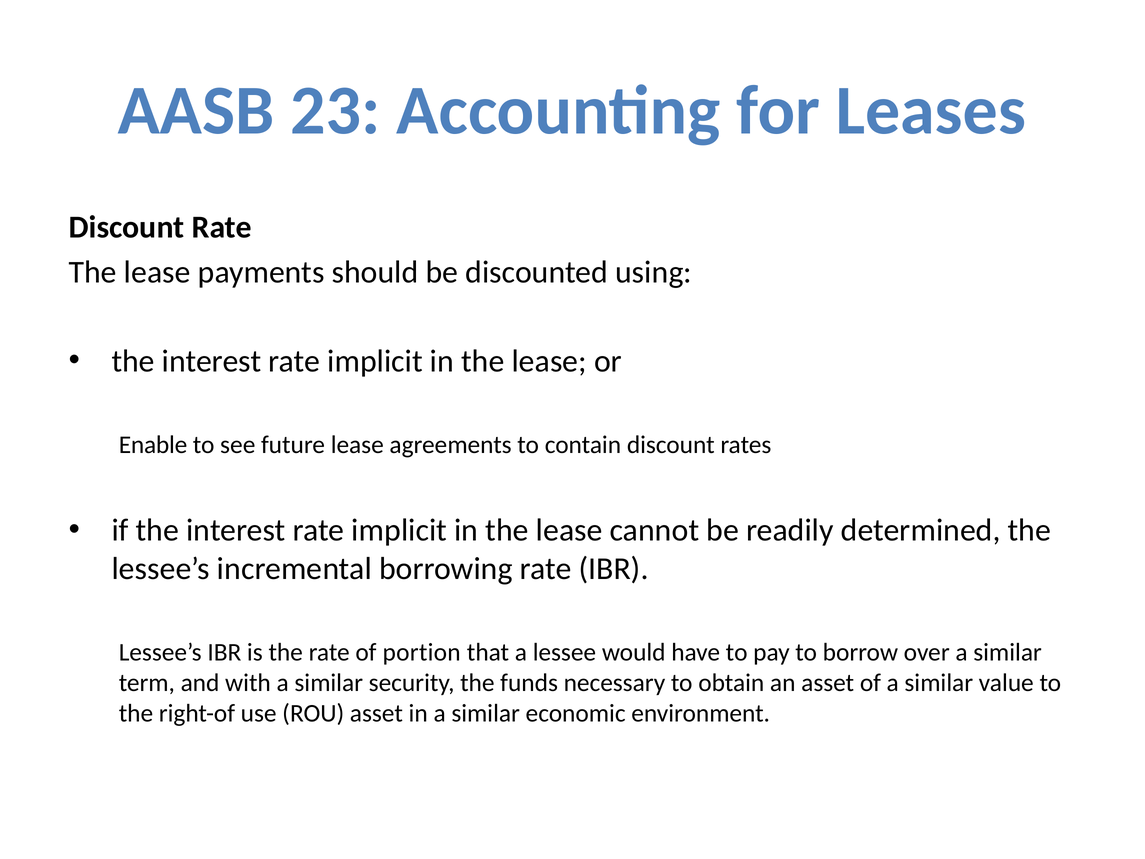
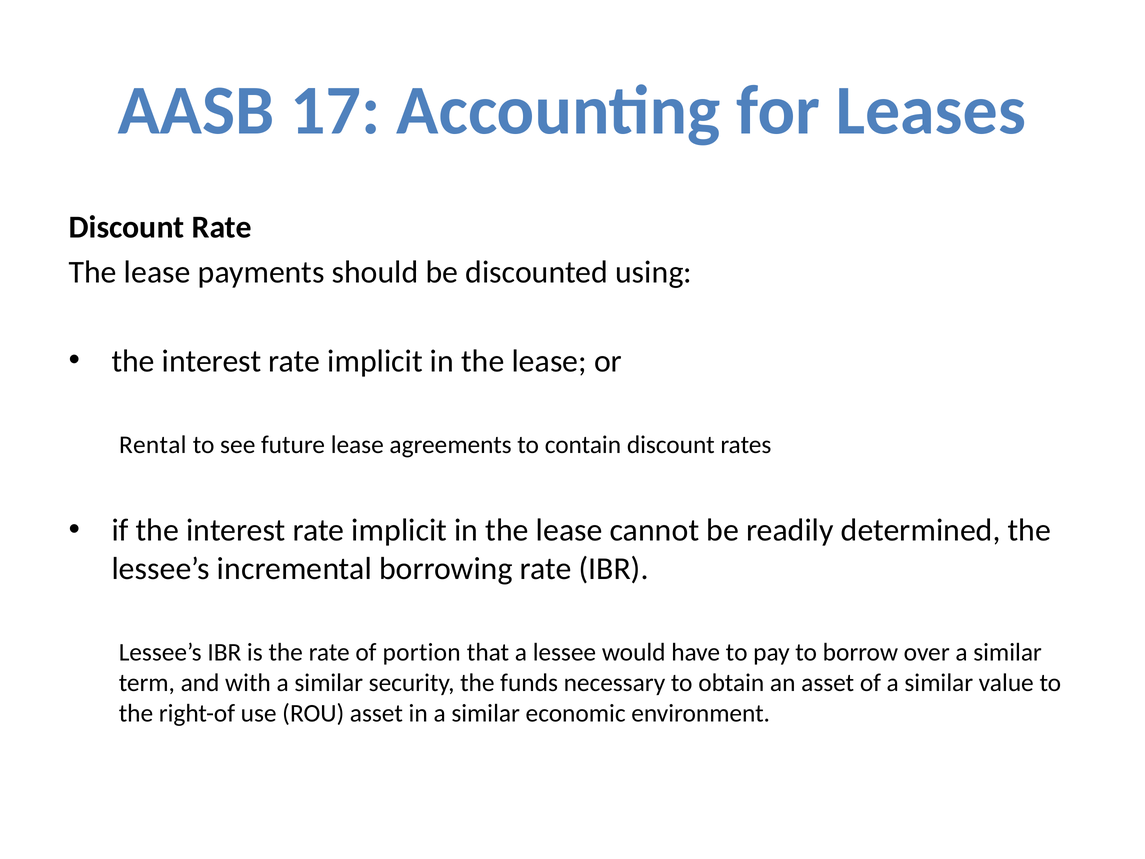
23: 23 -> 17 (335, 111)
Enable: Enable -> Rental (153, 445)
